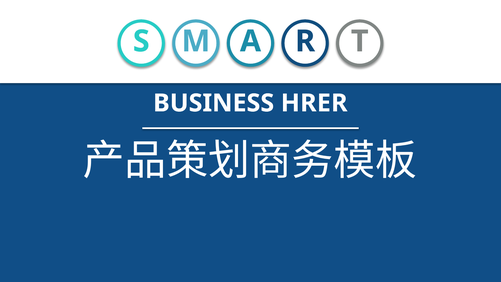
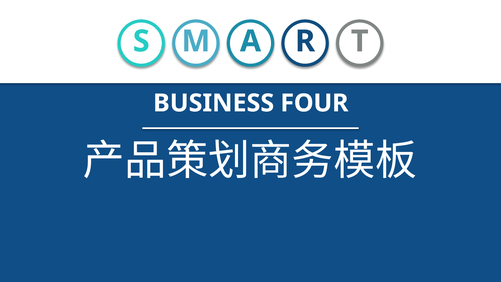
HRER: HRER -> FOUR (314, 103)
